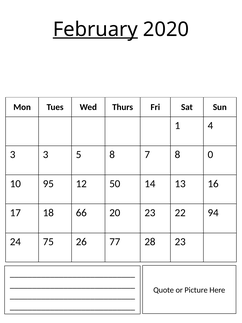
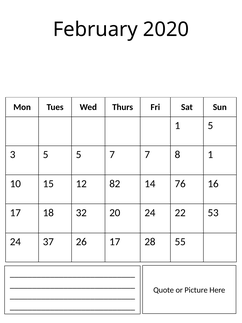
February underline: present -> none (95, 29)
1 4: 4 -> 5 (210, 125)
3 3: 3 -> 5 (46, 154)
5 8: 8 -> 7 (112, 154)
8 0: 0 -> 1 (210, 154)
95: 95 -> 15 (48, 183)
50: 50 -> 82 (115, 183)
13: 13 -> 76 (180, 183)
66: 66 -> 32 (81, 212)
20 23: 23 -> 24 (150, 212)
94: 94 -> 53 (213, 212)
75: 75 -> 37 (48, 241)
26 77: 77 -> 17 (115, 241)
28 23: 23 -> 55 (180, 241)
